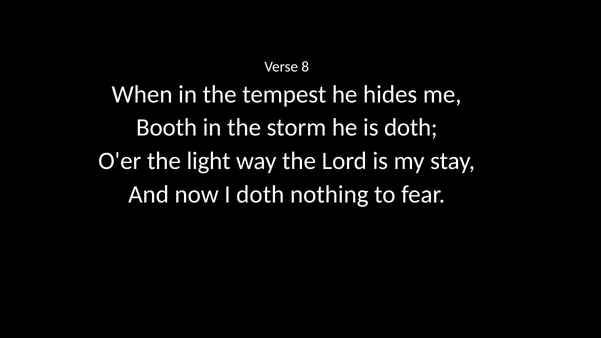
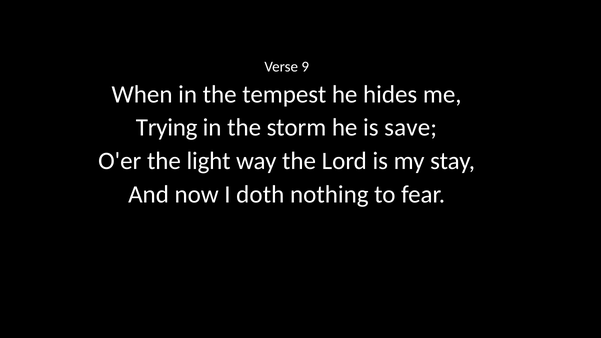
8: 8 -> 9 (305, 67)
Booth: Booth -> Trying (167, 128)
is doth: doth -> save (411, 128)
